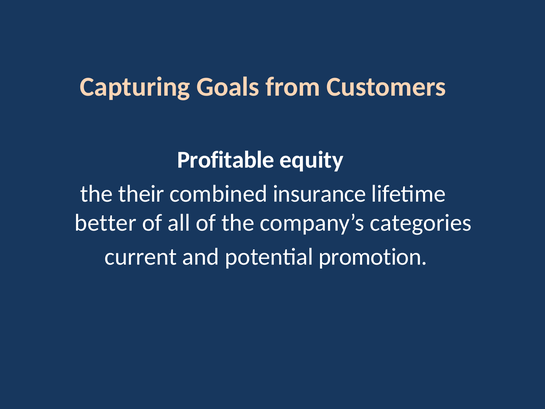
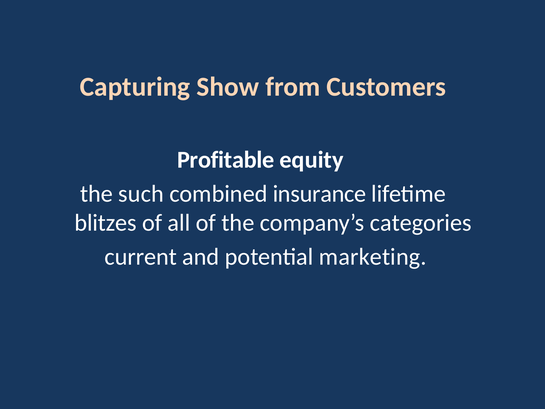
Goals: Goals -> Show (228, 87)
their: their -> such (141, 194)
better: better -> blitzes (106, 223)
promotion: promotion -> marketing (373, 257)
